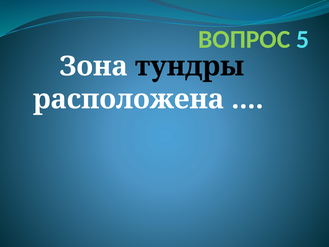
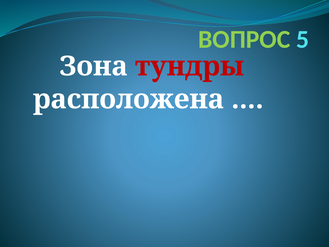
тундры colour: black -> red (190, 66)
